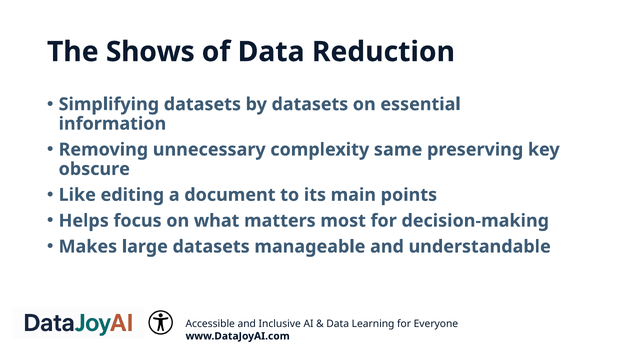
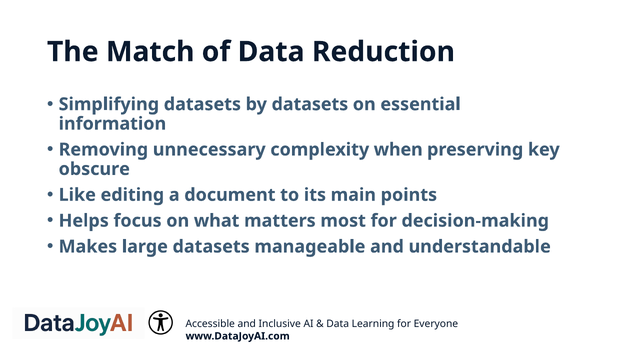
Shows: Shows -> Match (150, 52)
same: same -> when (398, 150)
